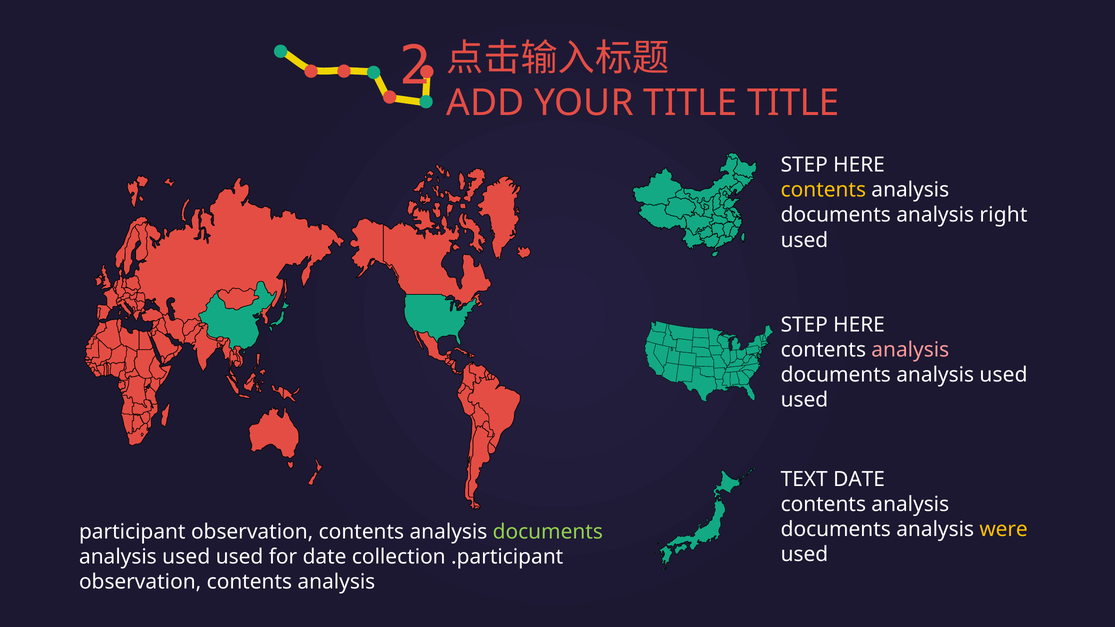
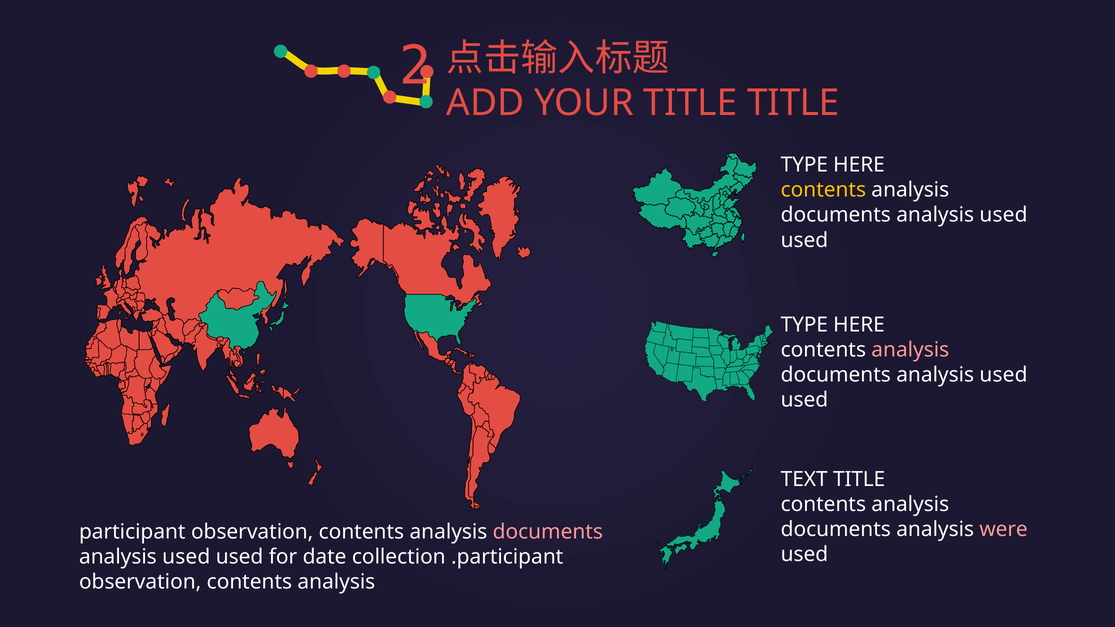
STEP: STEP -> TYPE (804, 165)
right: right -> used (1003, 215)
STEP: STEP -> TYPE (804, 325)
TEXT DATE: DATE -> TITLE (859, 479)
were colour: yellow -> pink (1004, 530)
documents colour: light green -> pink (548, 532)
